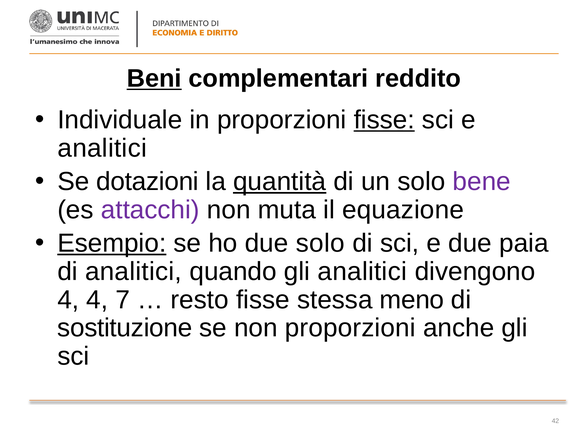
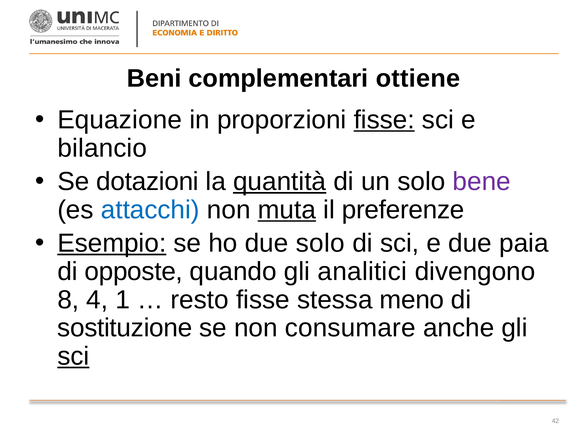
Beni underline: present -> none (154, 78)
reddito: reddito -> ottiene (418, 78)
Individuale: Individuale -> Equazione (120, 120)
analitici: analitici -> bilancio (102, 148)
attacchi colour: purple -> blue (150, 210)
muta underline: none -> present (287, 210)
equazione: equazione -> preferenze (403, 210)
di analitici: analitici -> opposte (134, 271)
4: 4 -> 8 (68, 300)
7: 7 -> 1 (123, 300)
non proporzioni: proporzioni -> consumare (350, 328)
sci underline: none -> present (73, 356)
